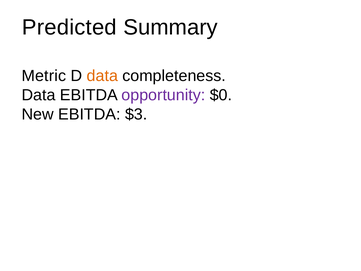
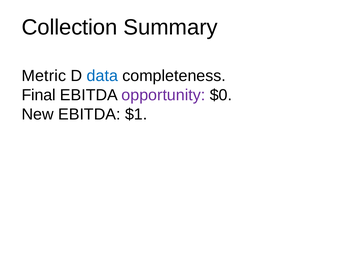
Predicted: Predicted -> Collection (69, 27)
data colour: orange -> blue (102, 76)
Data: Data -> Final (39, 95)
$3: $3 -> $1 (136, 114)
